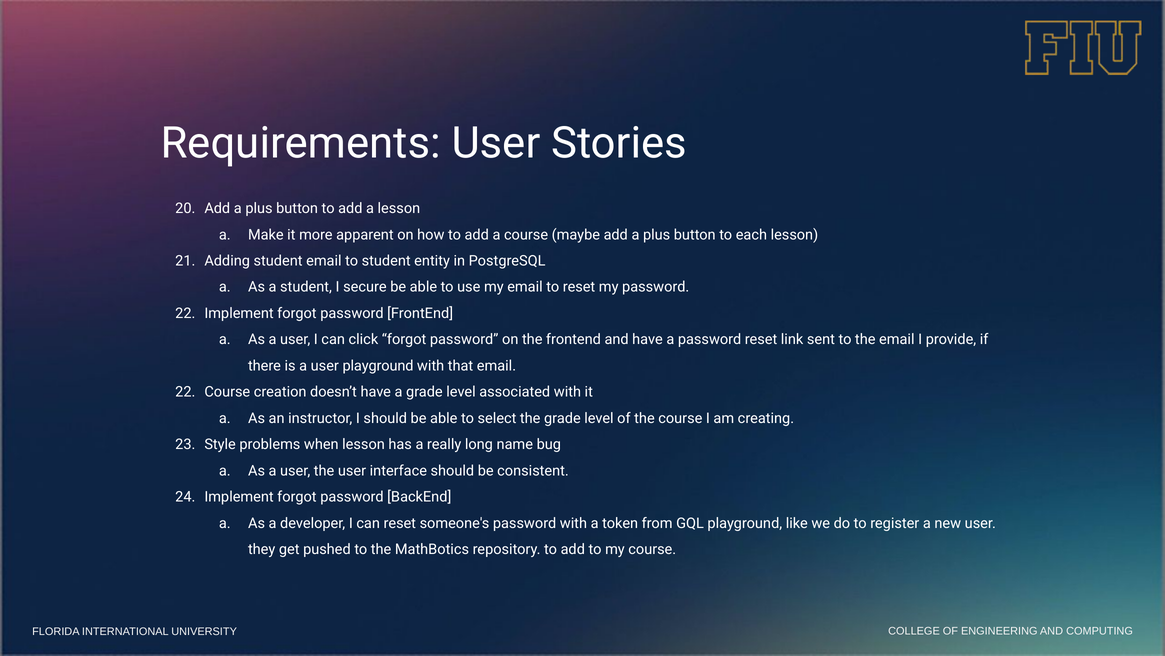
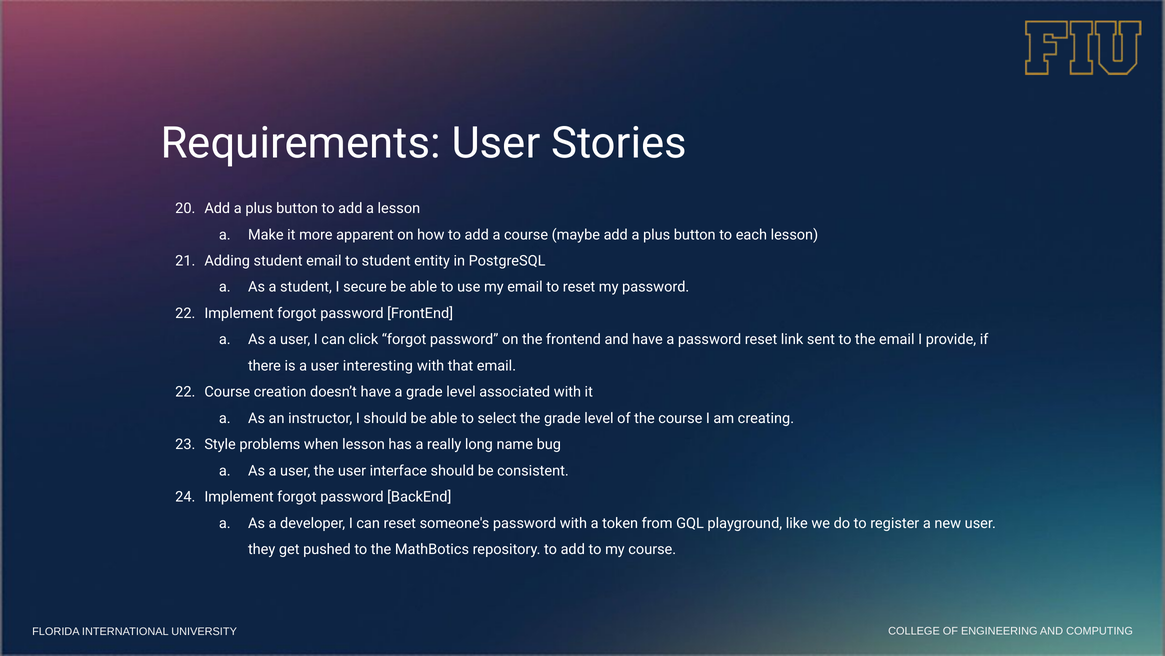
user playground: playground -> interesting (378, 366)
